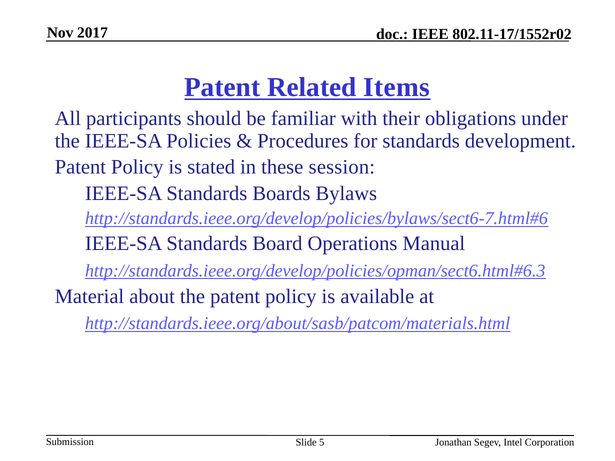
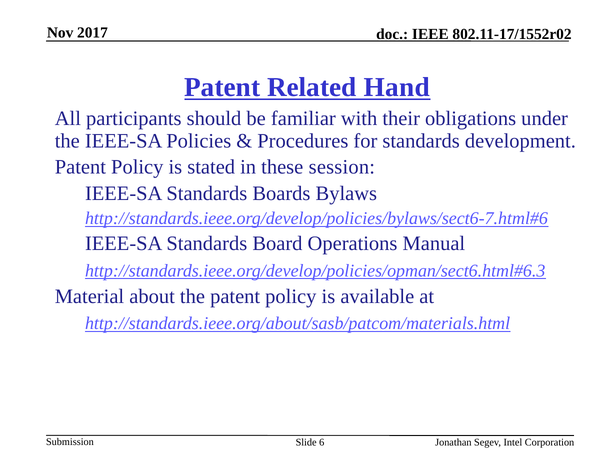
Items: Items -> Hand (397, 87)
5: 5 -> 6 (322, 442)
